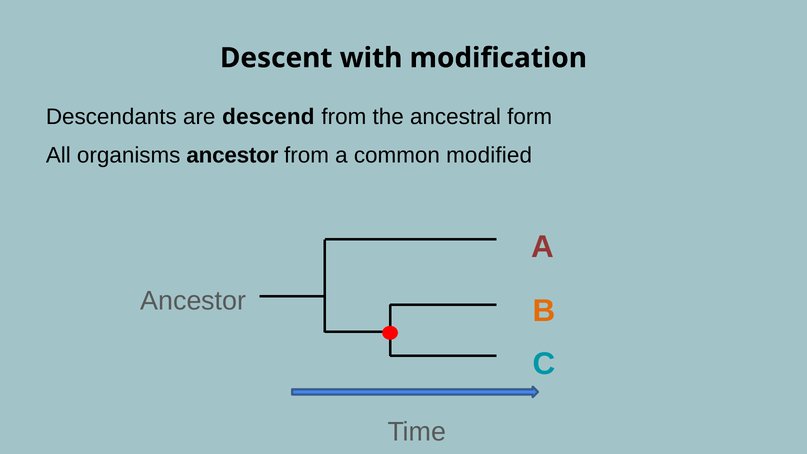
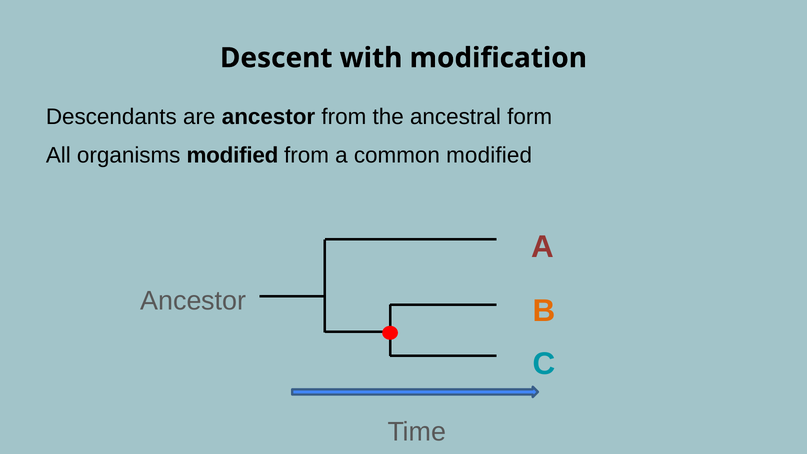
are descend: descend -> ancestor (268, 117)
organisms ancestor: ancestor -> modified (232, 155)
